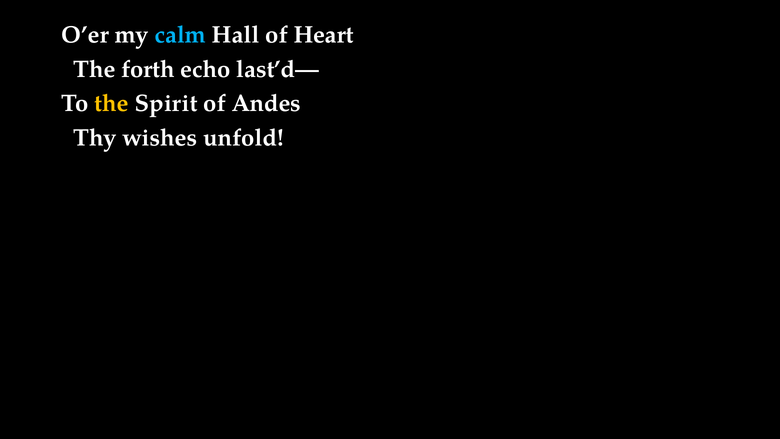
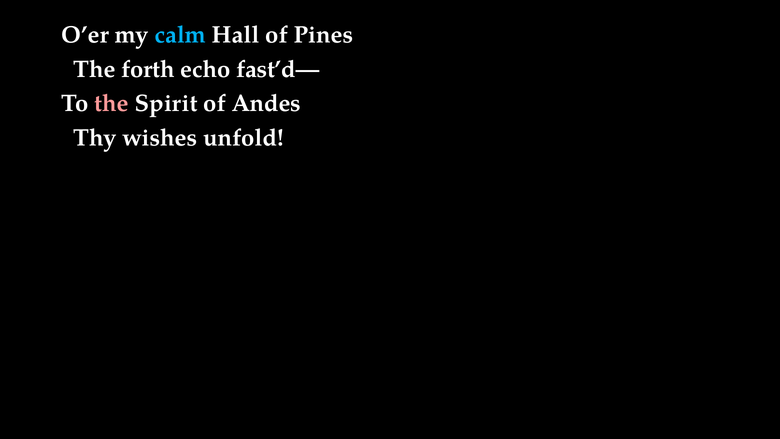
Heart: Heart -> Pines (324, 35)
last’d—: last’d— -> fast’d— (278, 69)
the colour: yellow -> pink (112, 103)
